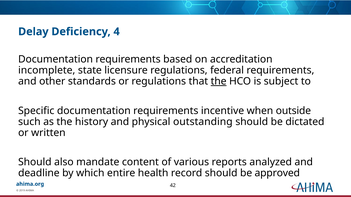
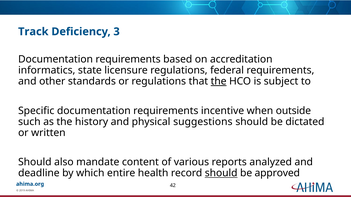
Delay: Delay -> Track (33, 32)
4: 4 -> 3 (117, 32)
incomplete: incomplete -> informatics (47, 70)
outstanding: outstanding -> suggestions (203, 122)
should underline: none -> present (221, 174)
